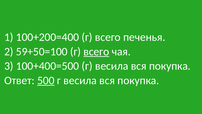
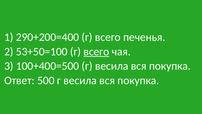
100+200=400: 100+200=400 -> 290+200=400 (48, 37)
59+50=100: 59+50=100 -> 53+50=100 (42, 51)
500 underline: present -> none (46, 80)
